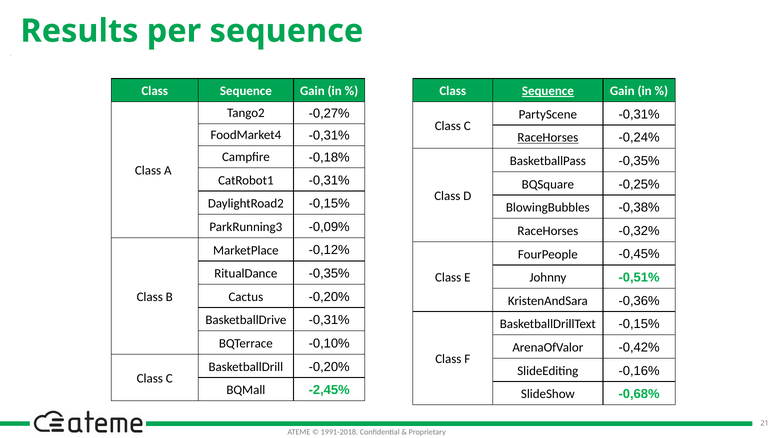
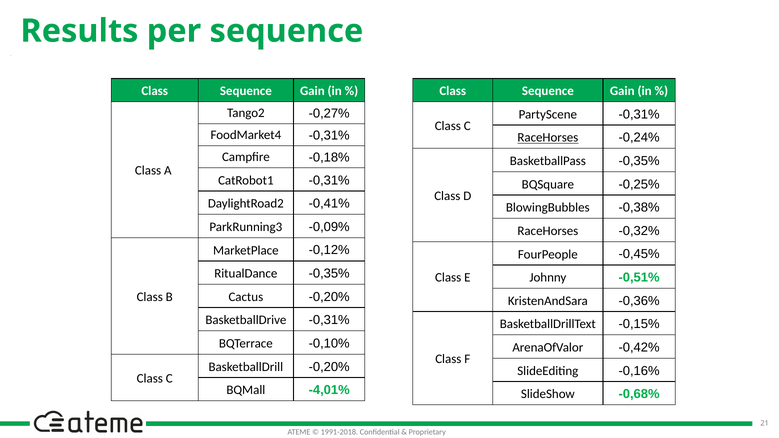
Sequence underline: present -> none (548, 91)
DaylightRoad2 -0,15%: -0,15% -> -0,41% (329, 204)
-2,45%: -2,45% -> -4,01% (329, 390)
